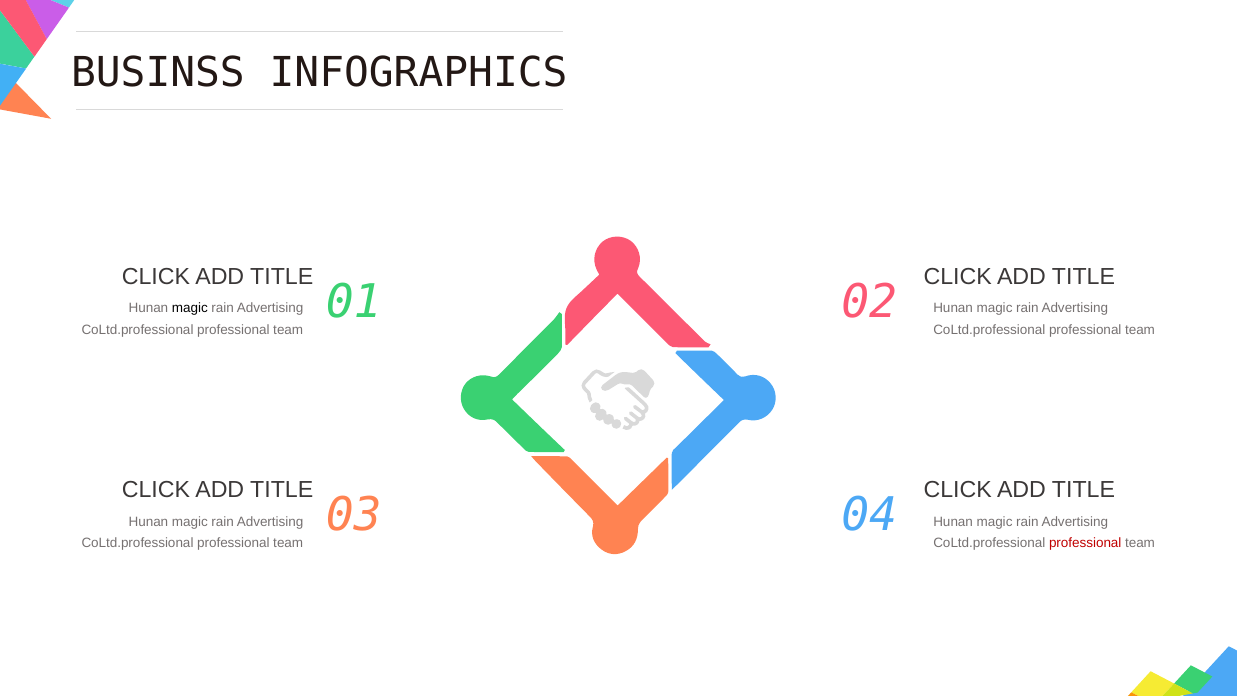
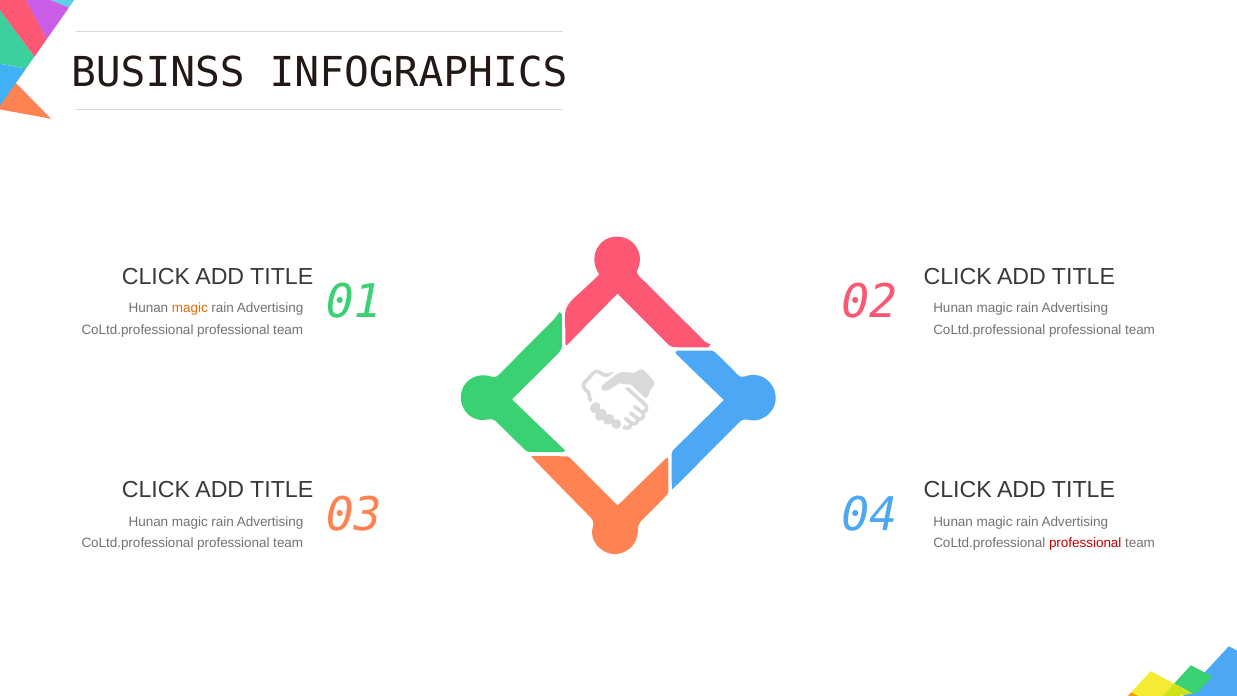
magic colour: black -> orange (190, 308)
